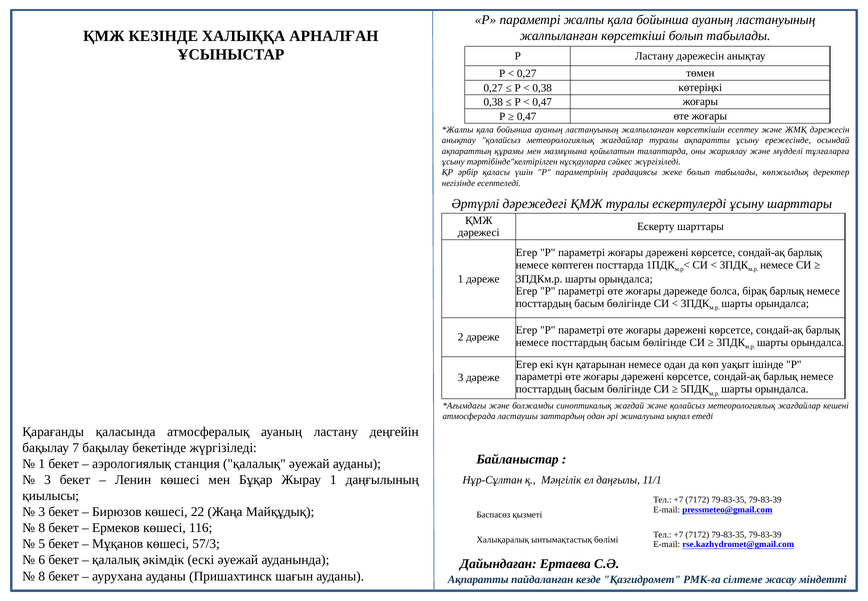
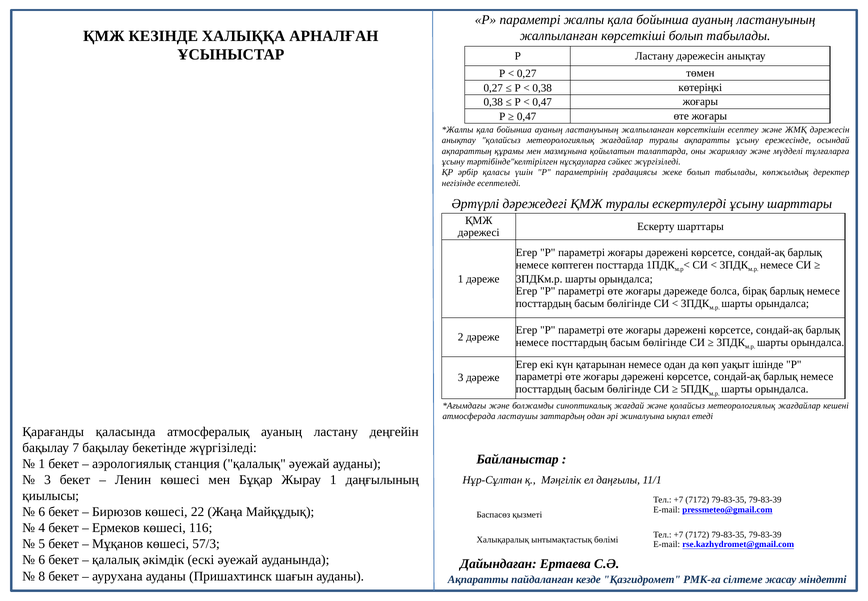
3: 3 -> 6 (42, 512)
8: 8 -> 4 (42, 528)
